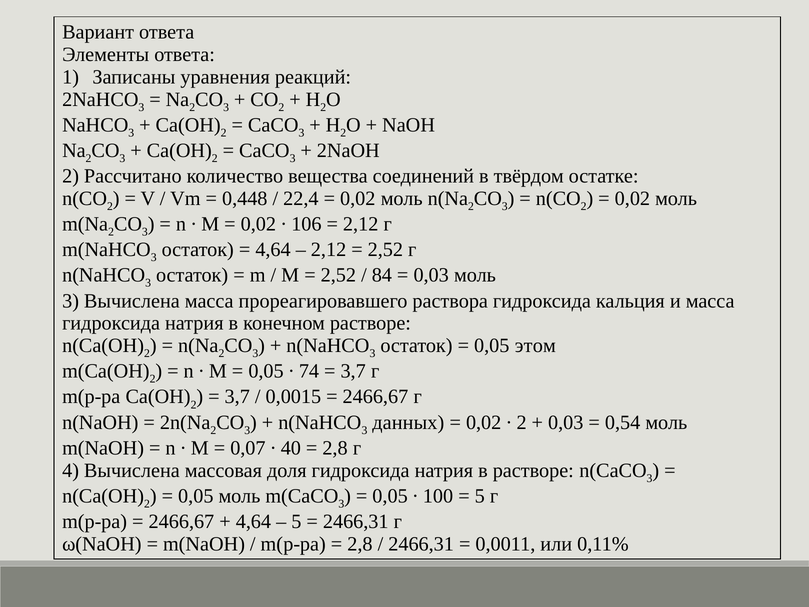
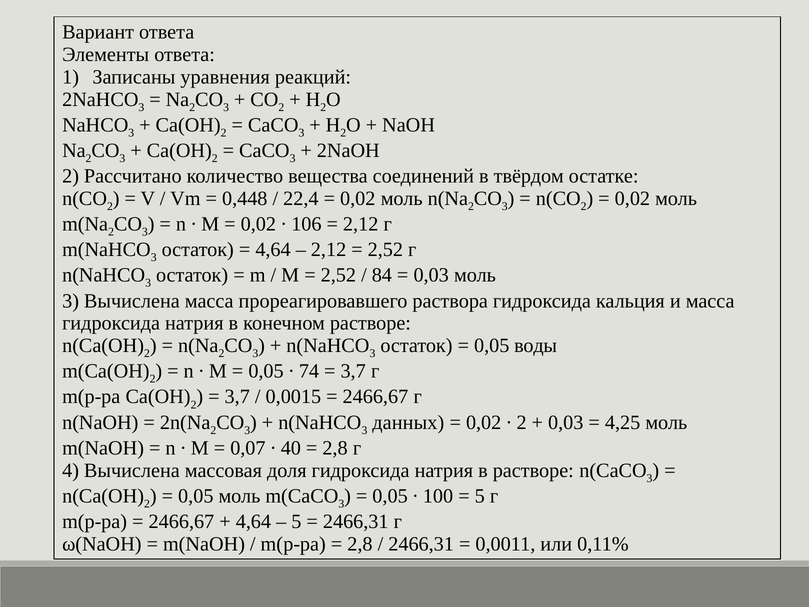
этом: этом -> воды (536, 345)
0,54: 0,54 -> 4,25 (623, 422)
